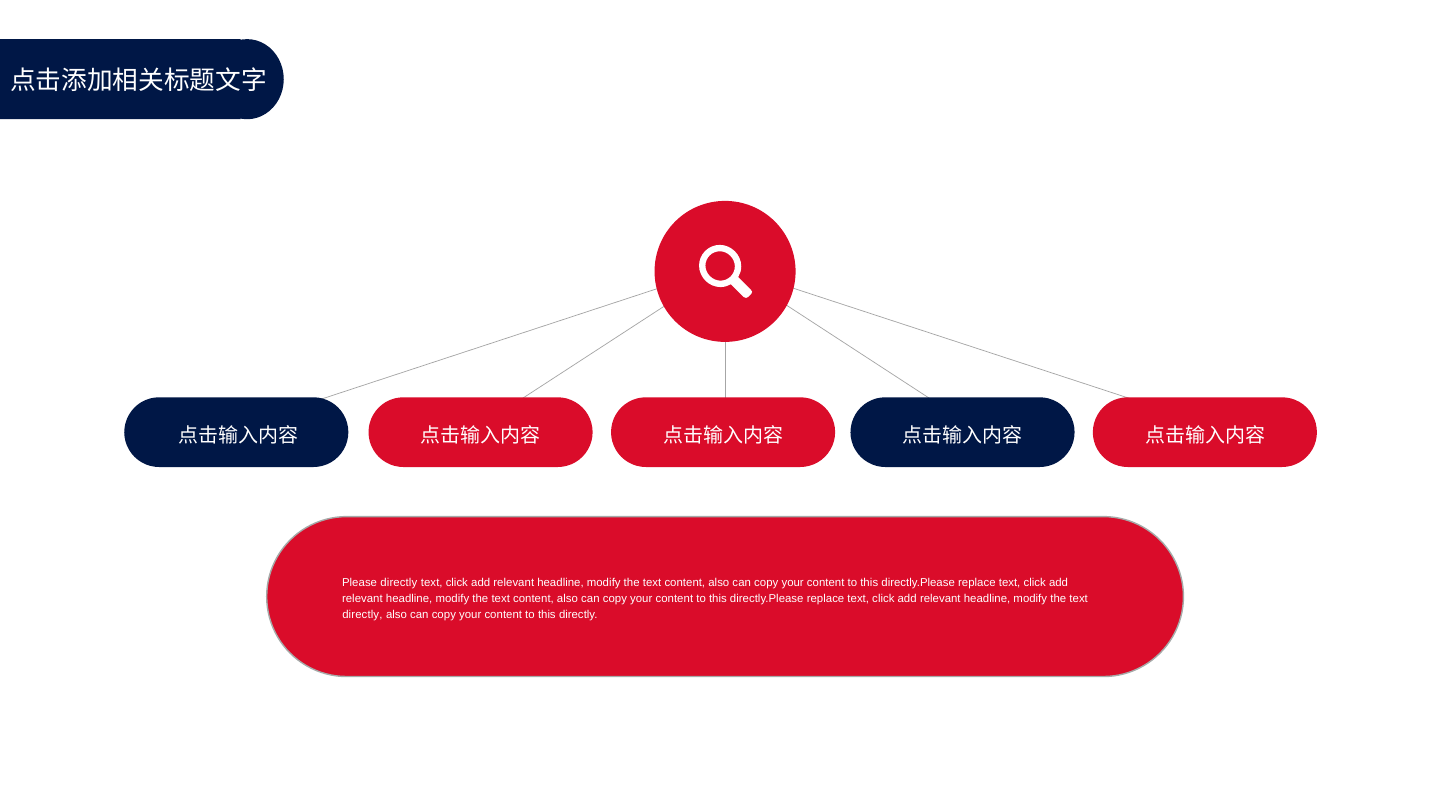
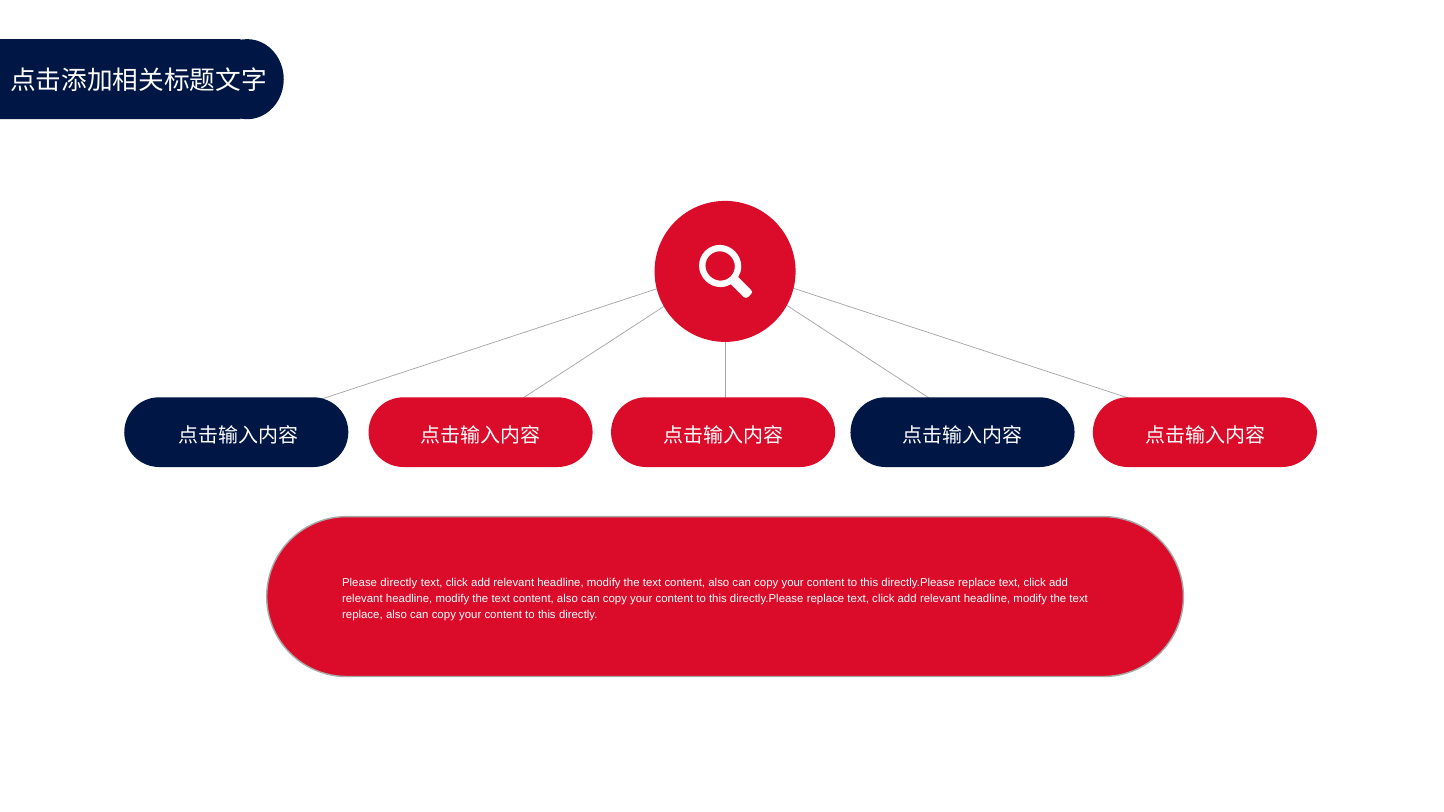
directly: directly -> replace (362, 615)
